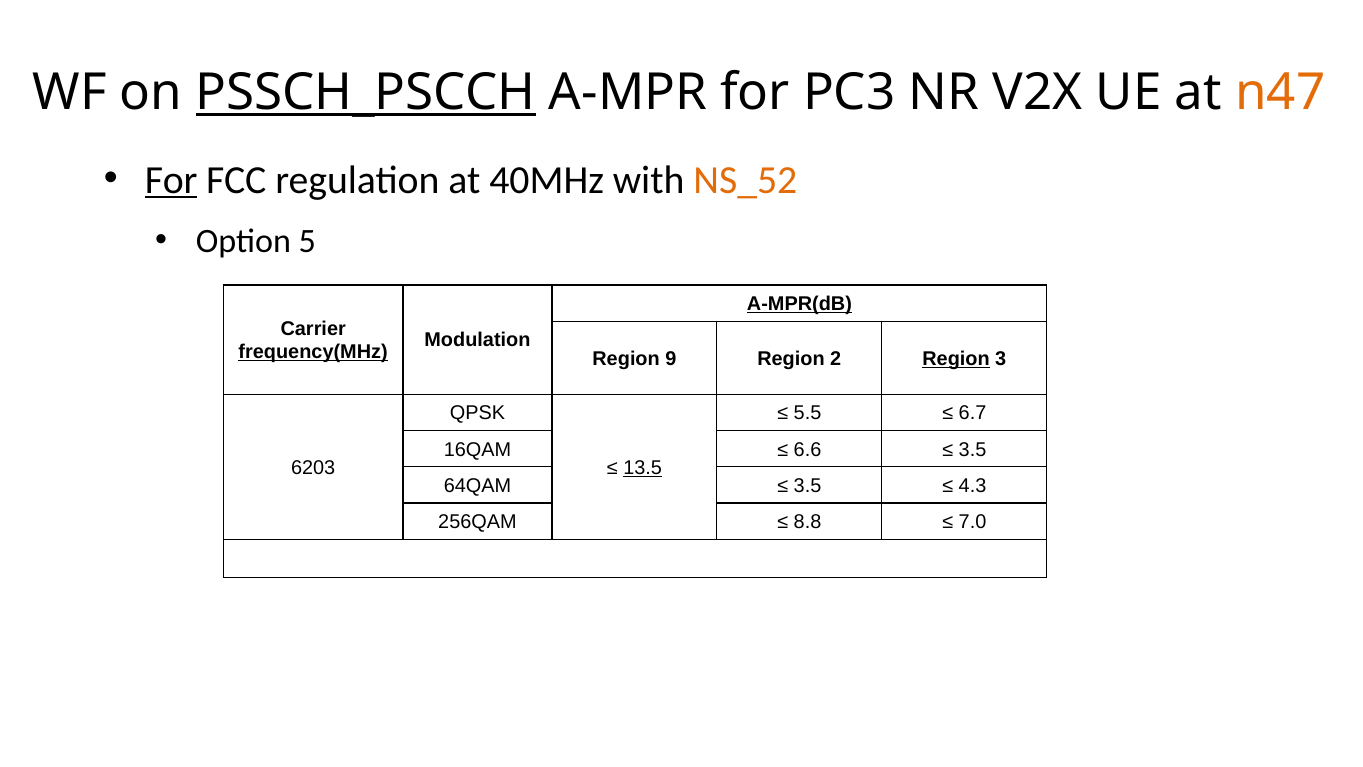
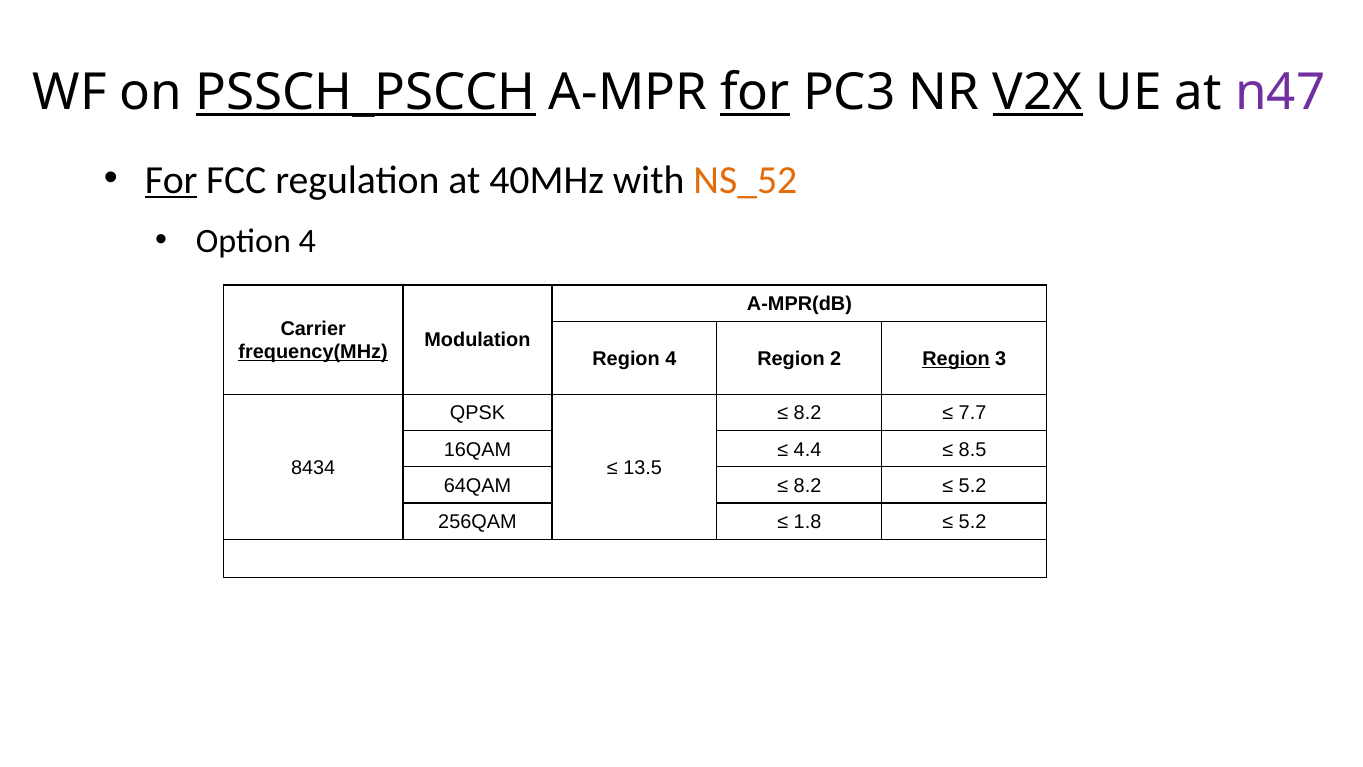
for underline: none -> present (755, 92)
V2X underline: none -> present (1038, 92)
n47 colour: orange -> purple (1280, 92)
Option 5: 5 -> 4 (307, 241)
A-MPR(dB underline: present -> none (799, 304)
Region 9: 9 -> 4 (671, 358)
5.5: 5.5 -> 8.2 (808, 413)
6.7: 6.7 -> 7.7 (973, 413)
6.6: 6.6 -> 4.4 (808, 449)
3.5: 3.5 -> 8.5 (973, 449)
6203: 6203 -> 8434 (313, 467)
13.5 underline: present -> none (643, 467)
3.5: 3.5 -> 8.2 (808, 486)
4.3: 4.3 -> 5.2 (973, 486)
8.8: 8.8 -> 1.8 (808, 522)
7.0: 7.0 -> 5.2 (973, 522)
